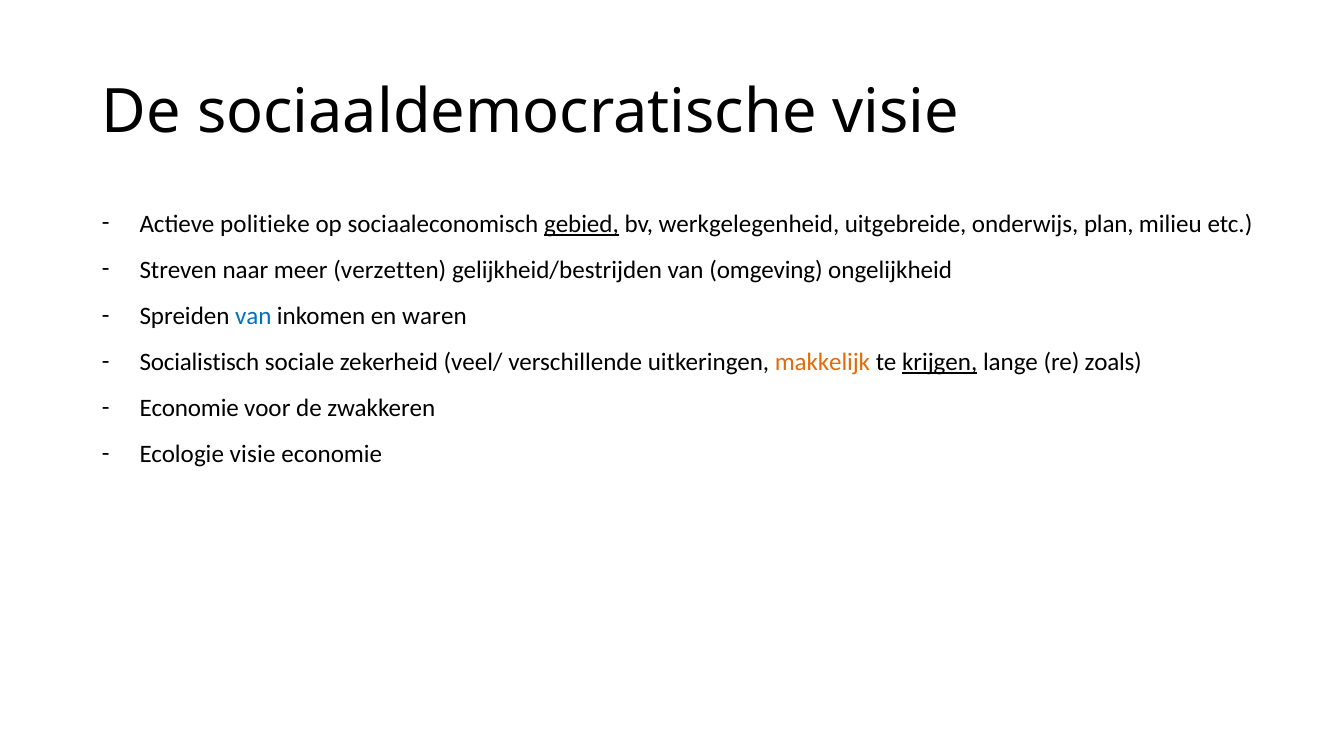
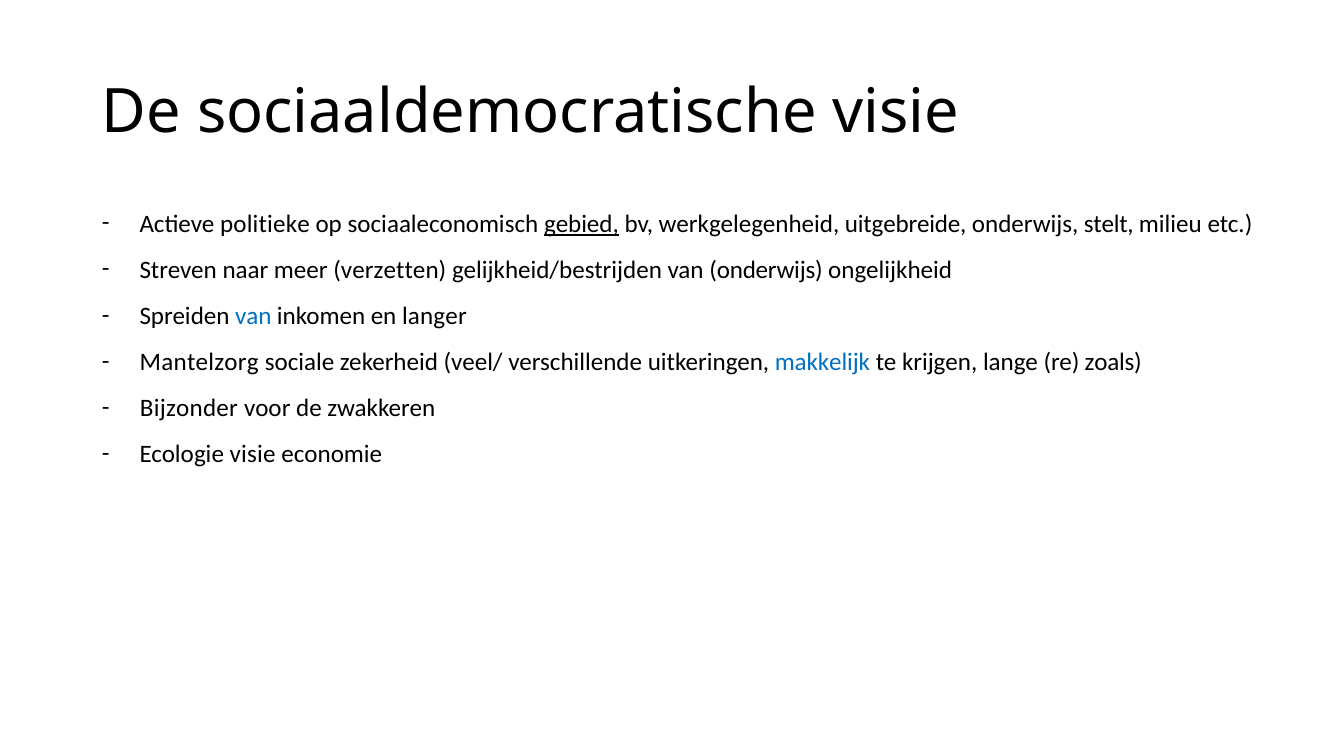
plan: plan -> stelt (1109, 224)
van omgeving: omgeving -> onderwijs (766, 270)
waren: waren -> langer (434, 316)
Socialistisch: Socialistisch -> Mantelzorg (199, 362)
makkelijk colour: orange -> blue (822, 362)
krijgen underline: present -> none (940, 362)
Economie: Economie -> Bijzonder (189, 409)
